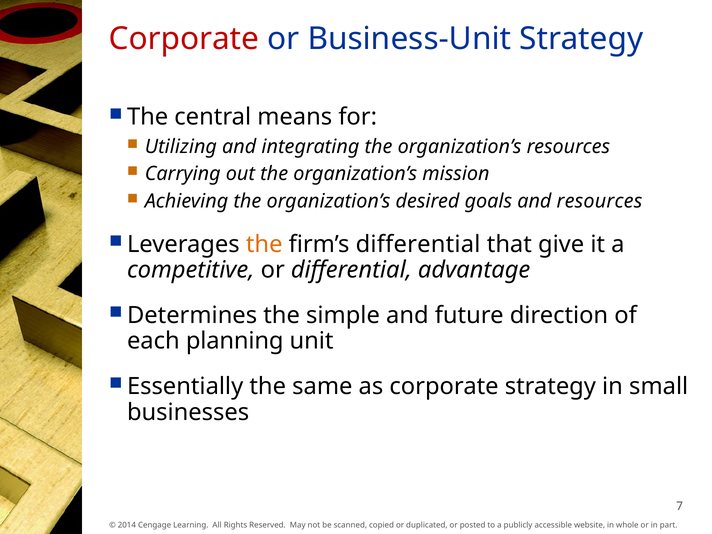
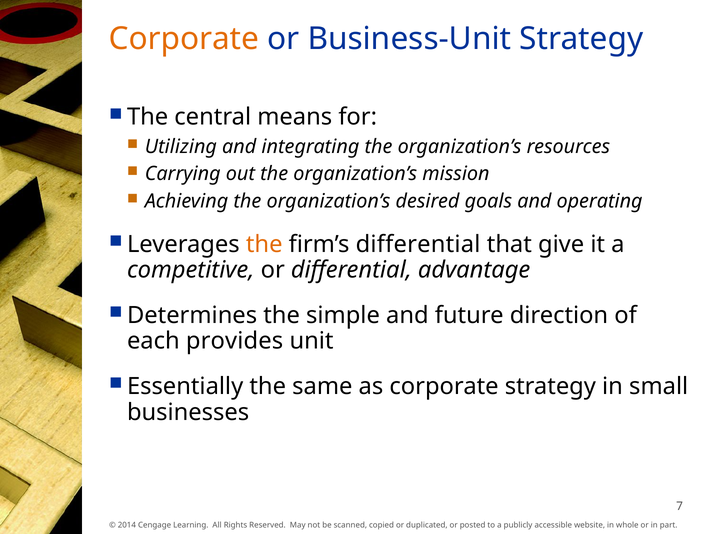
Corporate colour: red -> orange (184, 39)
and resources: resources -> operating (600, 201)
planning: planning -> provides (235, 341)
